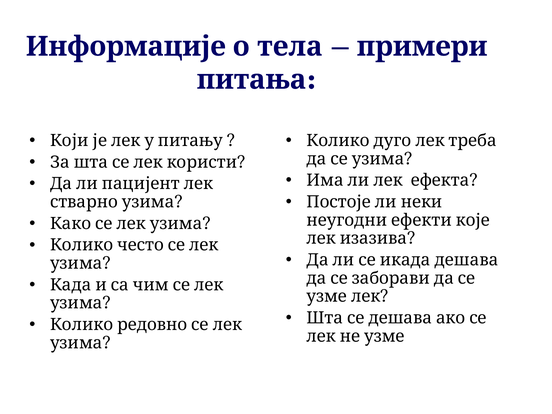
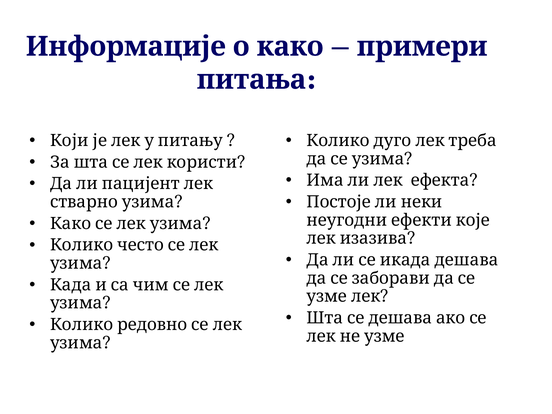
о тела: тела -> како (290, 46)
